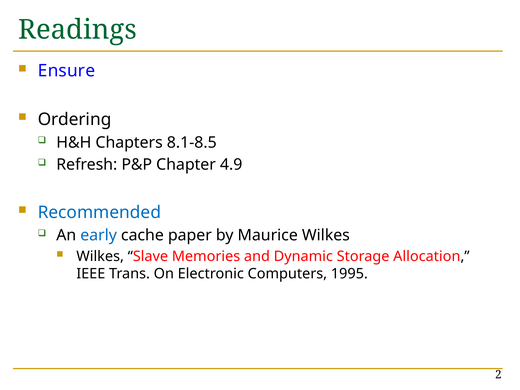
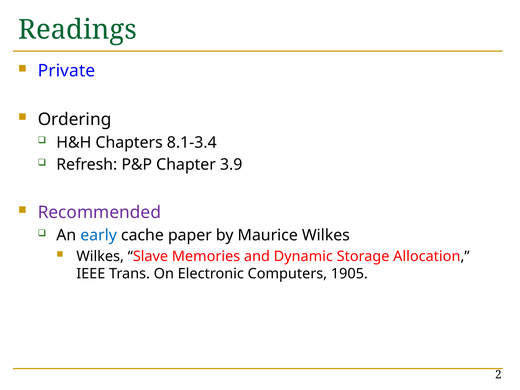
Ensure: Ensure -> Private (67, 71)
8.1-8.5: 8.1-8.5 -> 8.1-3.4 (192, 142)
4.9: 4.9 -> 3.9 (231, 165)
Recommended colour: blue -> purple (99, 212)
1995: 1995 -> 1905 (349, 274)
